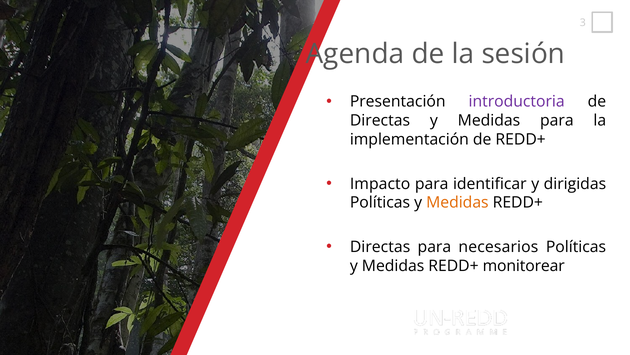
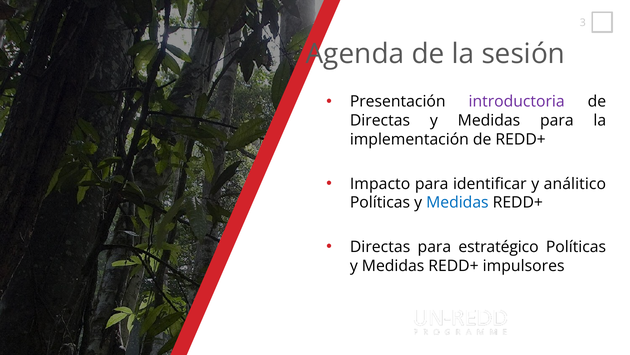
dirigidas: dirigidas -> análitico (575, 183)
Medidas colour: orange -> blue (457, 202)
necesarios: necesarios -> estratégico (499, 246)
monitorear: monitorear -> impulsores (524, 265)
